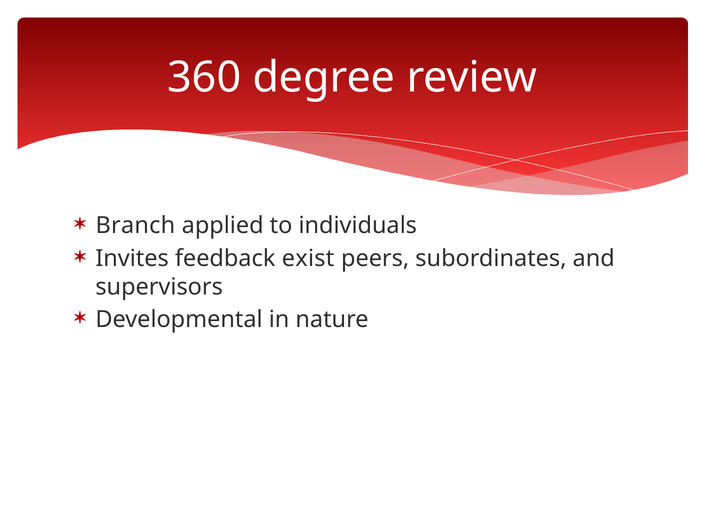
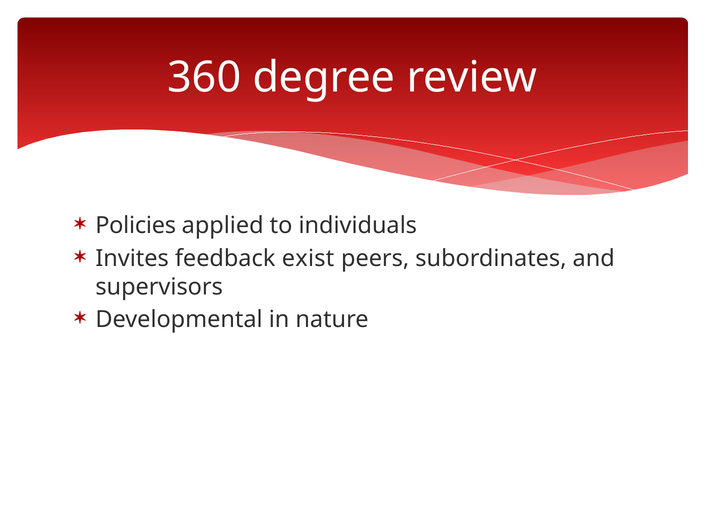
Branch: Branch -> Policies (136, 226)
